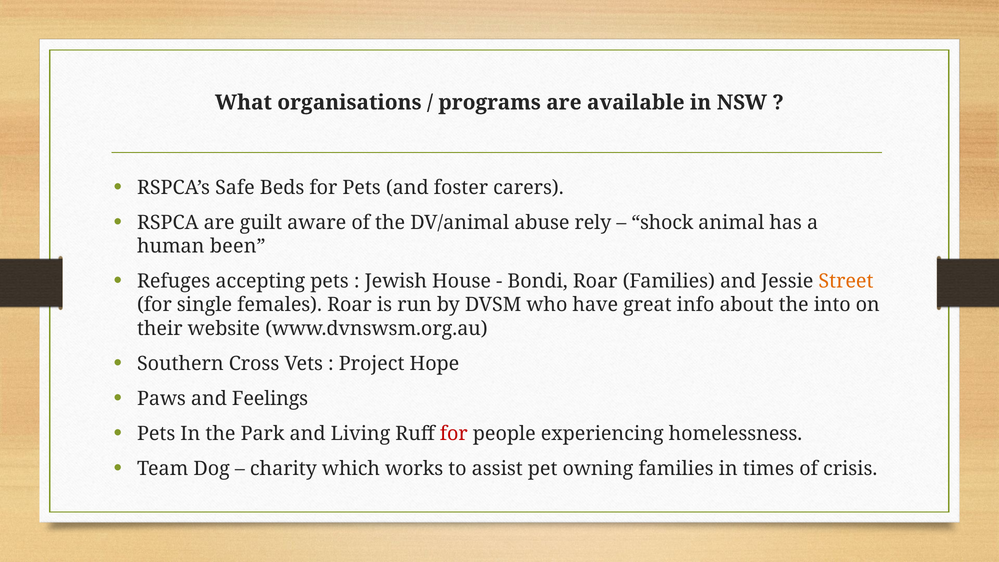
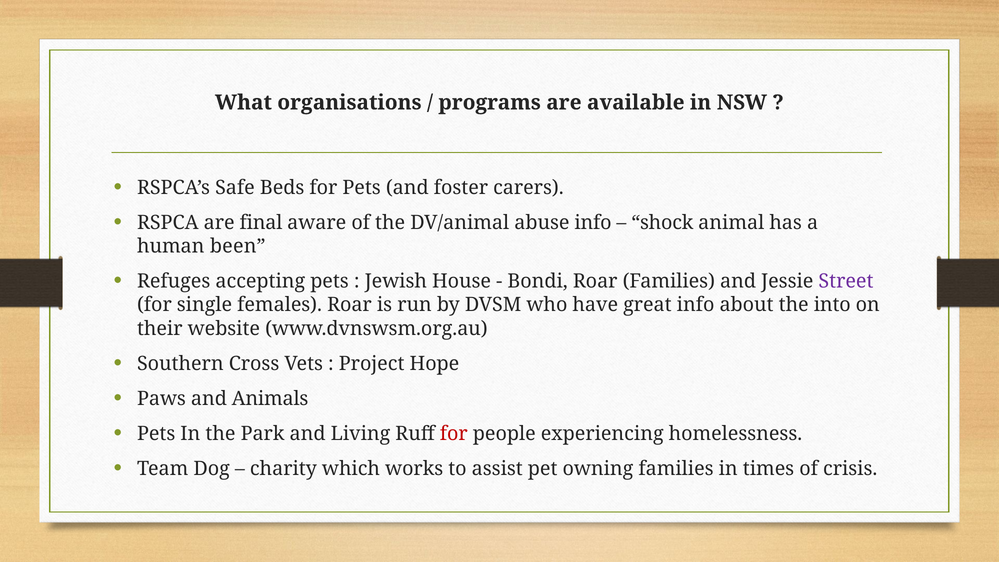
guilt: guilt -> final (261, 222)
abuse rely: rely -> info (593, 222)
Street colour: orange -> purple (846, 281)
Feelings: Feelings -> Animals (270, 399)
